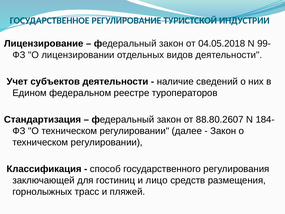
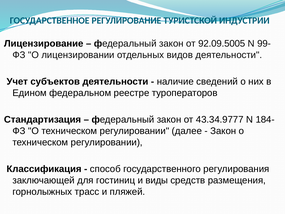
04.05.2018: 04.05.2018 -> 92.09.5005 (222, 43)
88.80.2607: 88.80.2607 -> 43.34.9777 (220, 119)
лицо: лицо -> виды (157, 180)
